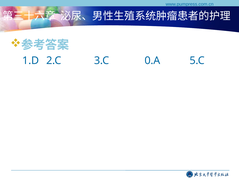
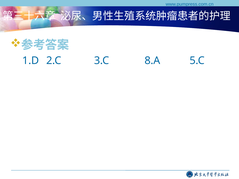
0.A: 0.A -> 8.A (152, 61)
